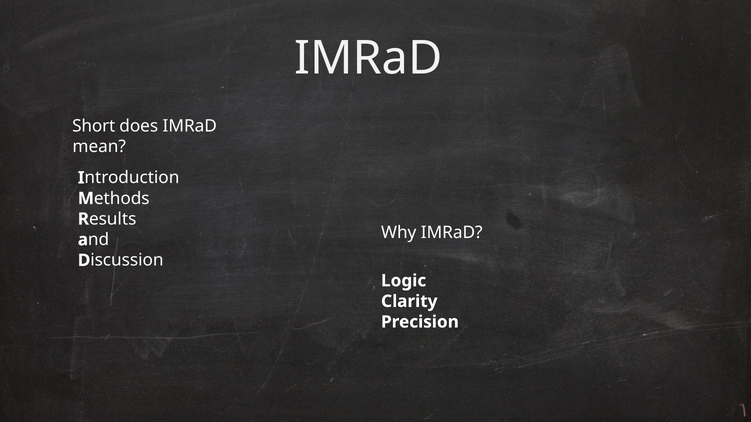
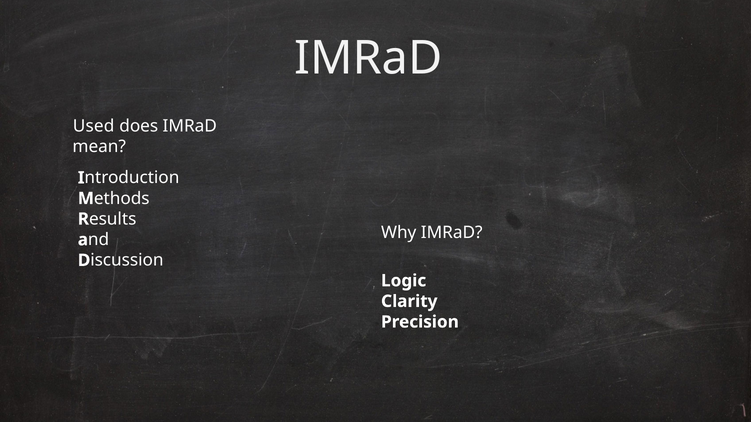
Short: Short -> Used (94, 126)
